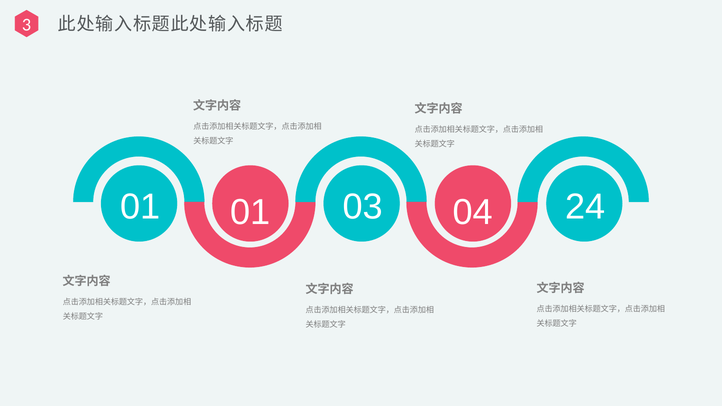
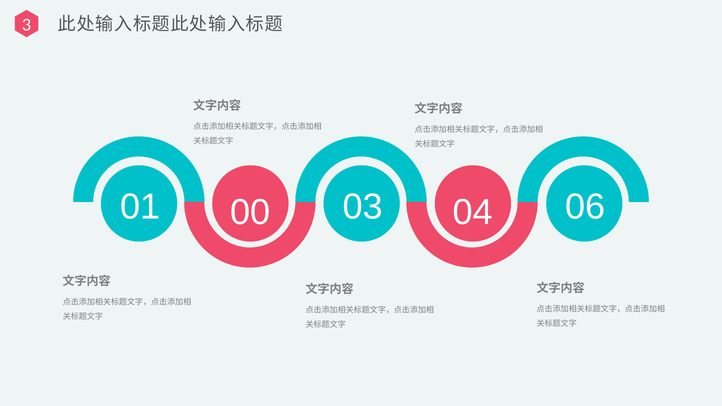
01 01: 01 -> 00 (250, 213)
24: 24 -> 06 (585, 207)
